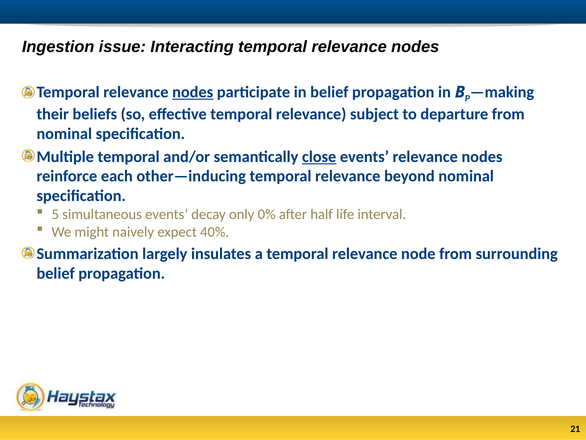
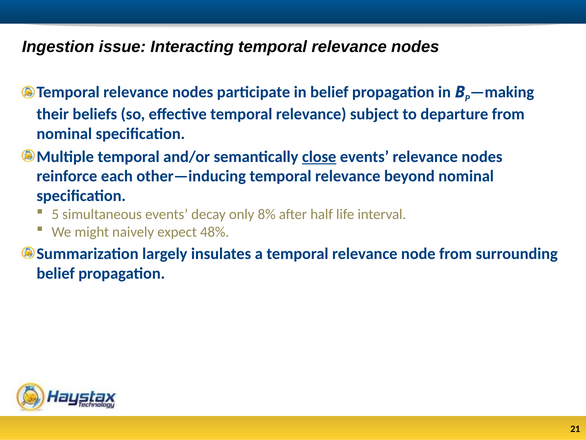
nodes underline: present -> none (193, 92)
0%: 0% -> 8% (267, 214)
40%: 40% -> 48% (215, 232)
